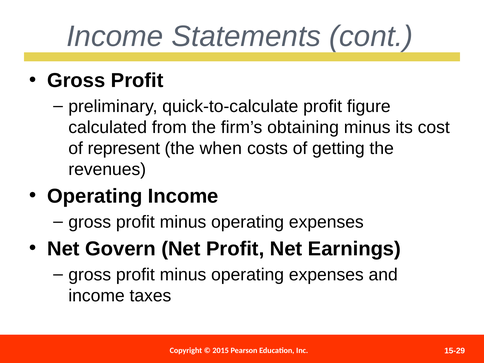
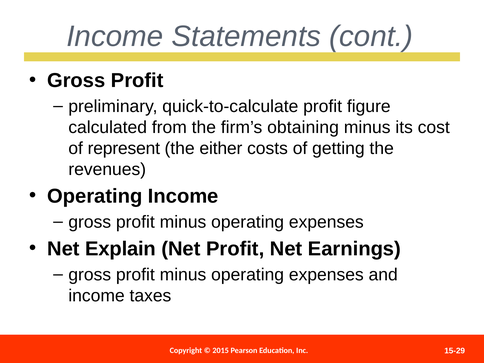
when: when -> either (221, 148)
Govern: Govern -> Explain (121, 249)
